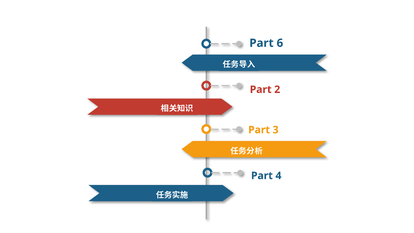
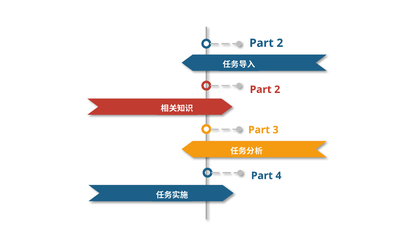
6: 6 -> 2 (280, 43)
